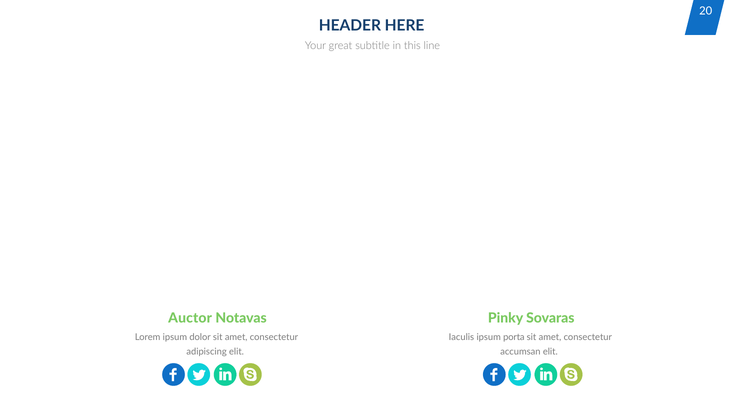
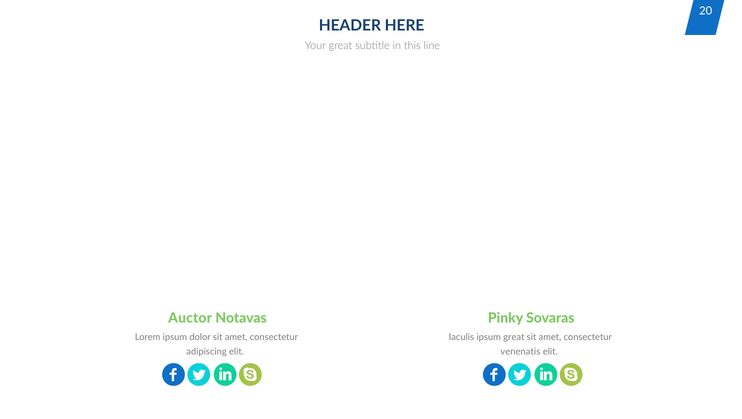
ipsum porta: porta -> great (514, 337)
accumsan: accumsan -> venenatis (520, 351)
